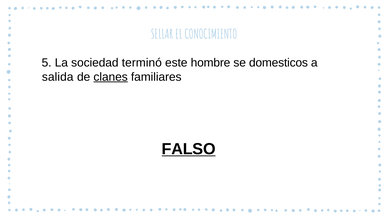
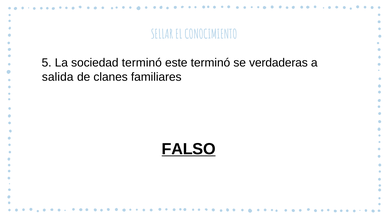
este hombre: hombre -> terminó (210, 63)
domesticos: domesticos -> verdaderas (278, 63)
clanes underline: present -> none (111, 77)
